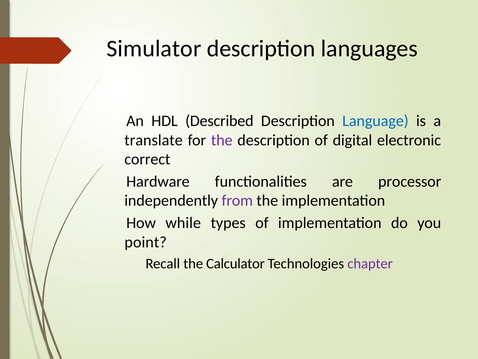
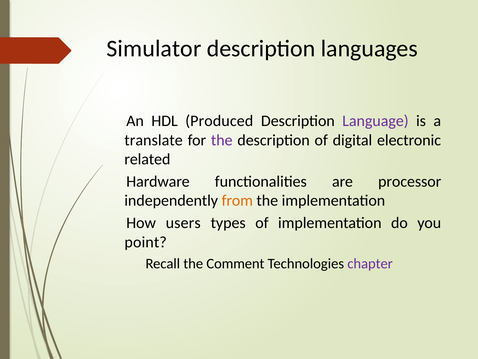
Described: Described -> Produced (219, 121)
Language colour: blue -> purple (375, 121)
correct: correct -> related (147, 159)
from colour: purple -> orange (237, 200)
while: while -> users (183, 223)
Calculator: Calculator -> Comment (235, 263)
